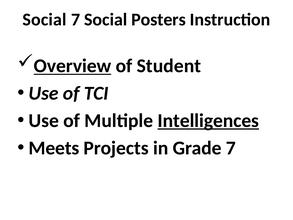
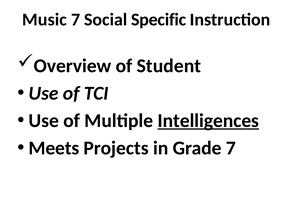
Social: Social -> Music (44, 20)
Posters: Posters -> Specific (159, 20)
Overview underline: present -> none (72, 66)
